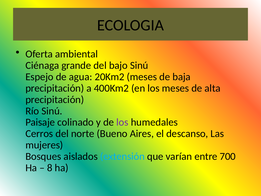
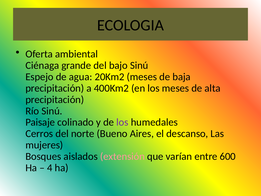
extensión colour: light blue -> pink (122, 156)
700: 700 -> 600 (228, 156)
8: 8 -> 4 (50, 168)
